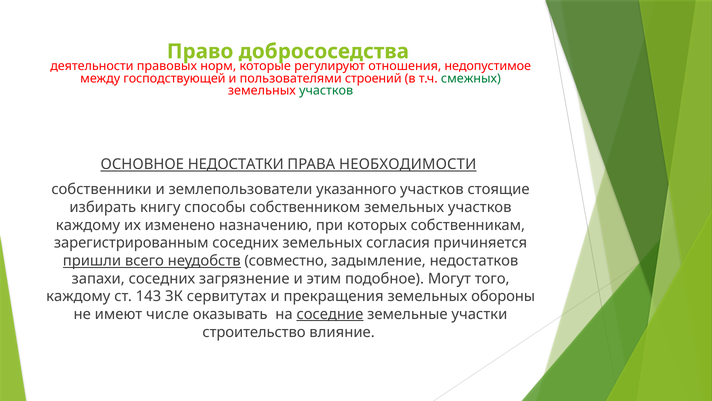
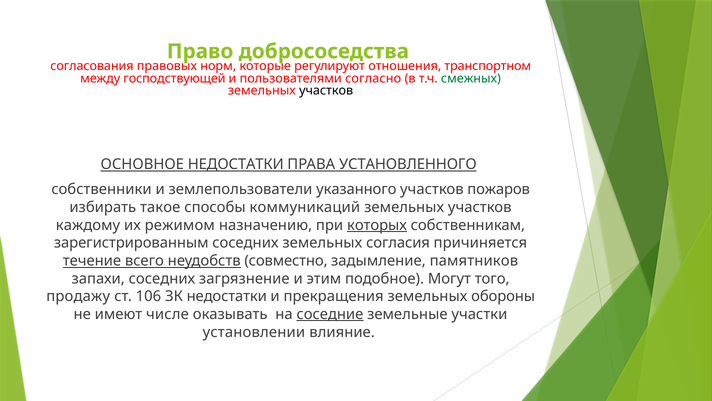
деятельности: деятельности -> согласования (92, 66)
недопустимое: недопустимое -> транспортном (488, 66)
строений: строений -> согласно (373, 78)
участков colour: green -> black (326, 90)
НЕОБХОДИМОСТИ: НЕОБХОДИМОСТИ -> УСТАНОВЛЕННОГО (408, 164)
стоящие: стоящие -> пожаров (499, 189)
книгу: книгу -> такое (160, 207)
собственником: собственником -> коммуникаций (305, 207)
изменено: изменено -> режимом (180, 225)
которых underline: none -> present (377, 225)
пришли: пришли -> течение (92, 260)
недостатков: недостатков -> памятников (474, 260)
каждому: каждому -> продажу (78, 296)
143: 143 -> 106 (148, 296)
ЗК сервитутах: сервитутах -> недостатки (227, 296)
строительство: строительство -> установлении (254, 332)
